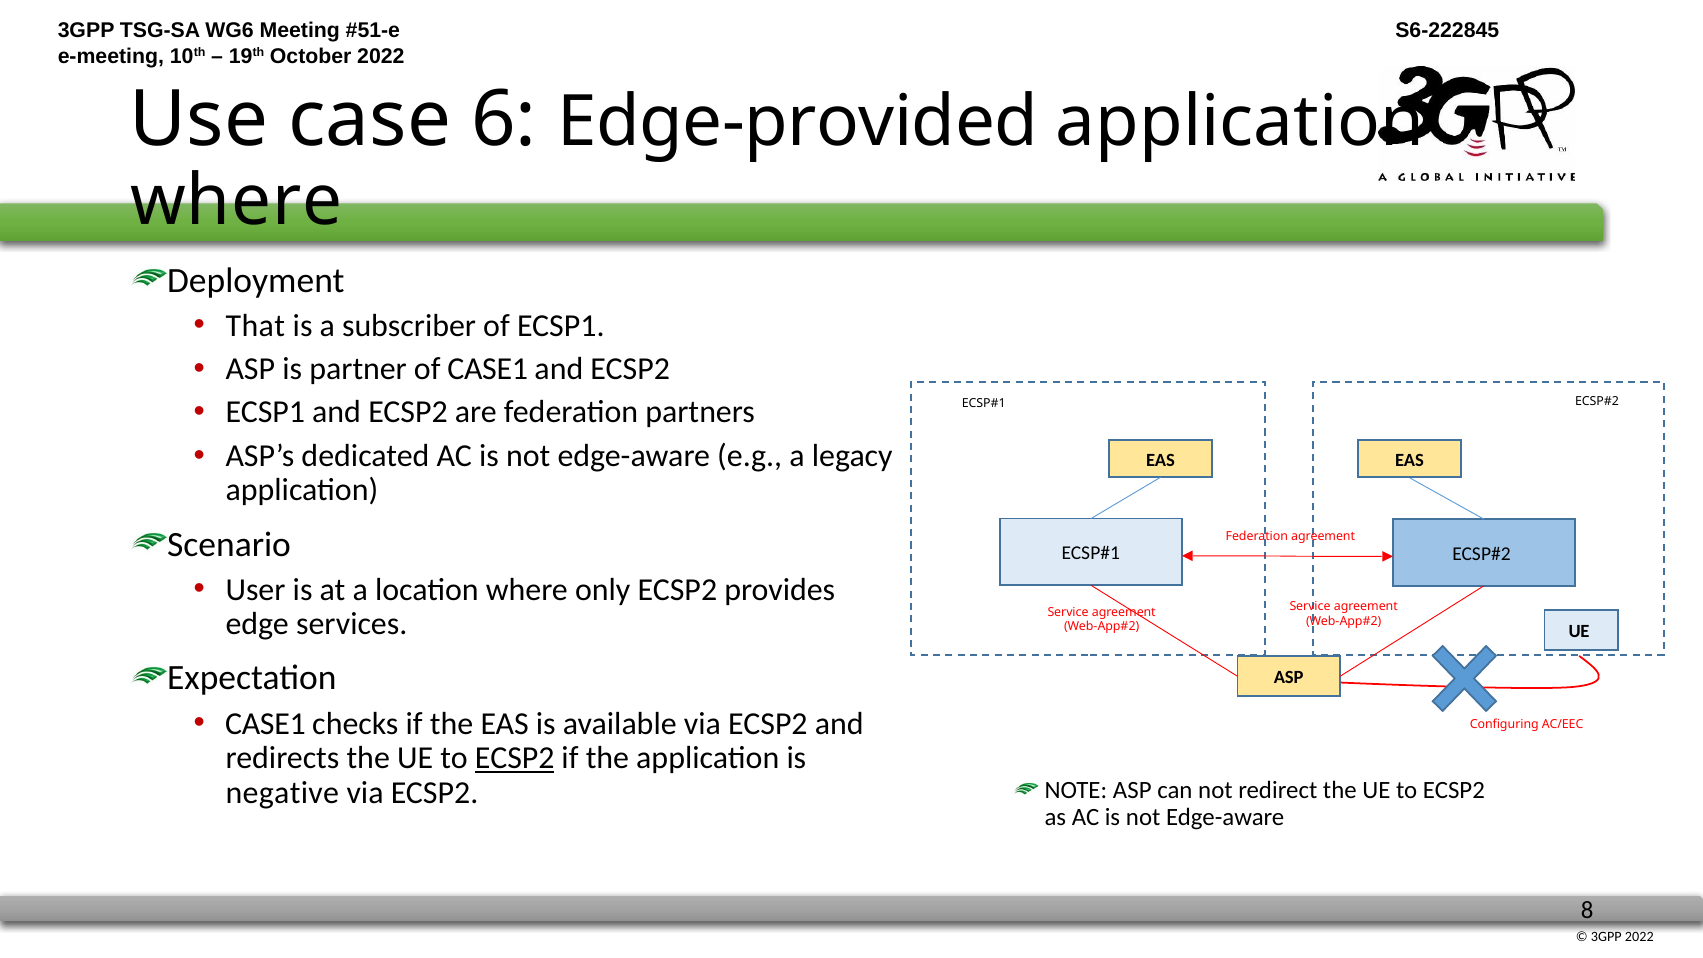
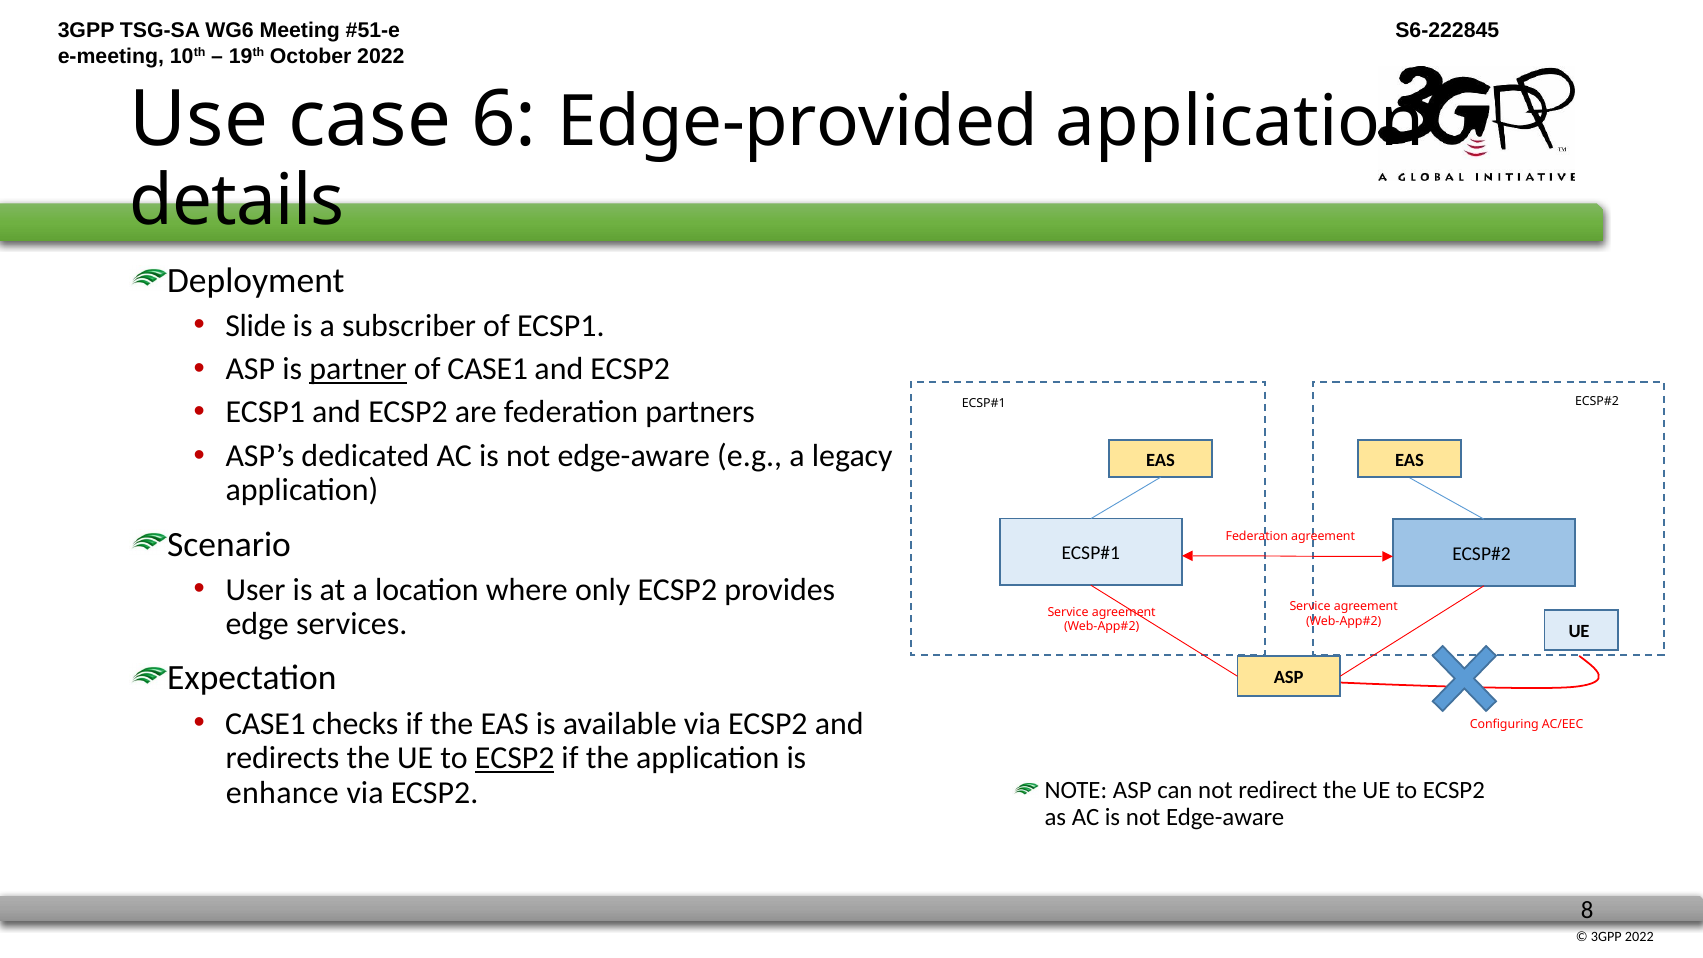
where: where -> details (237, 201)
That: That -> Slide (256, 326)
partner underline: none -> present (358, 369)
negative: negative -> enhance (282, 792)
